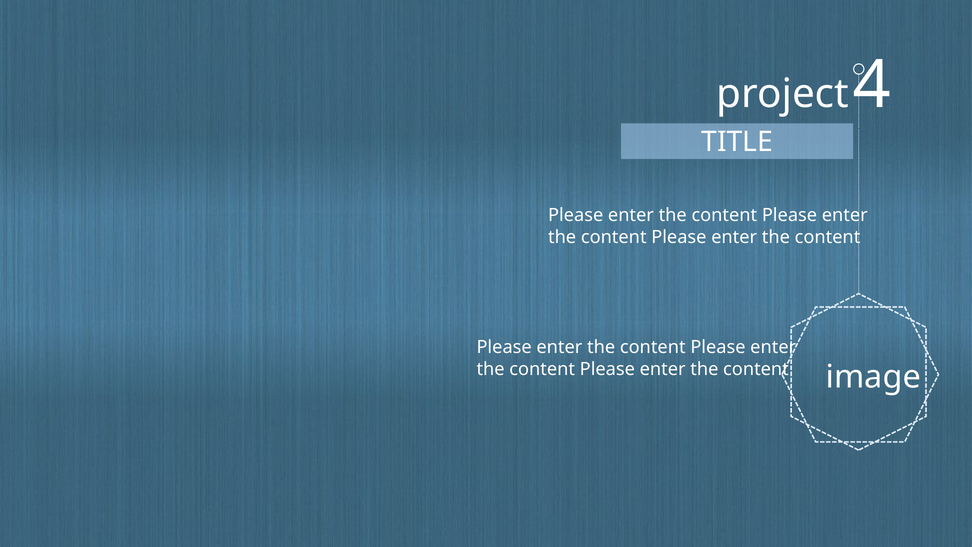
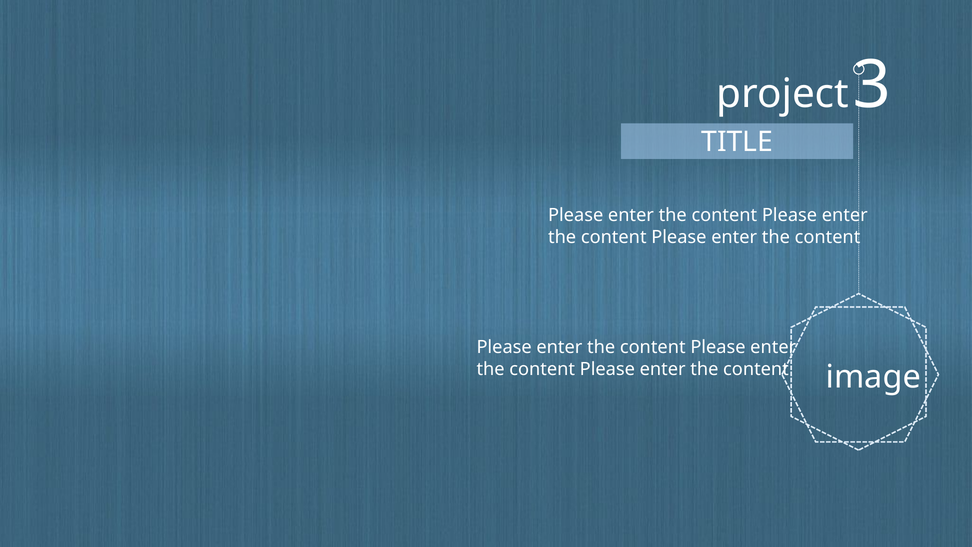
4: 4 -> 3 (872, 85)
